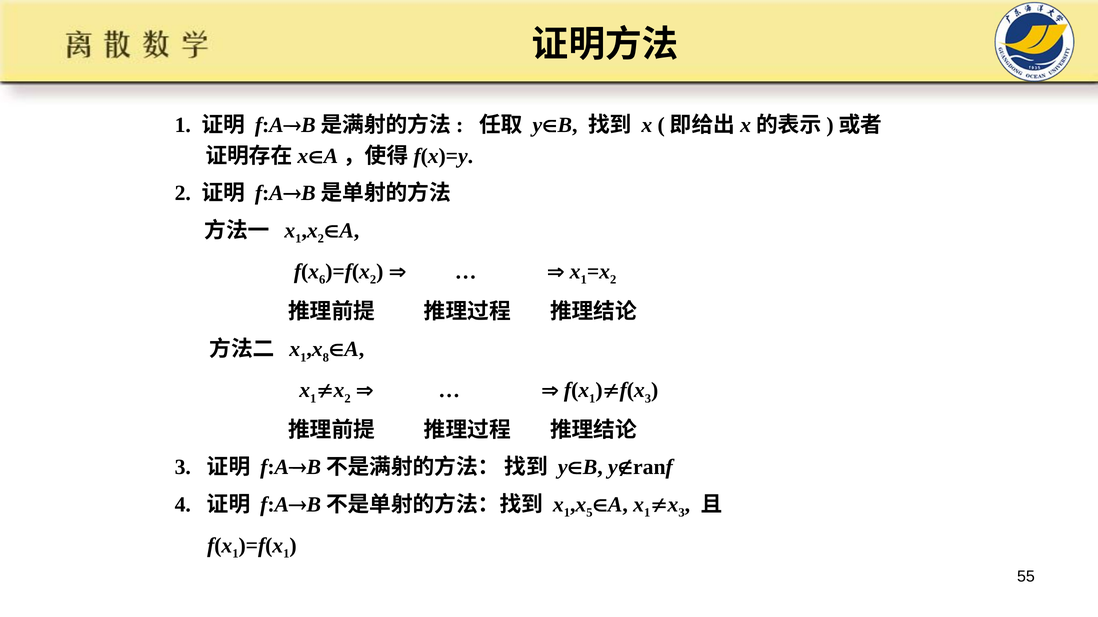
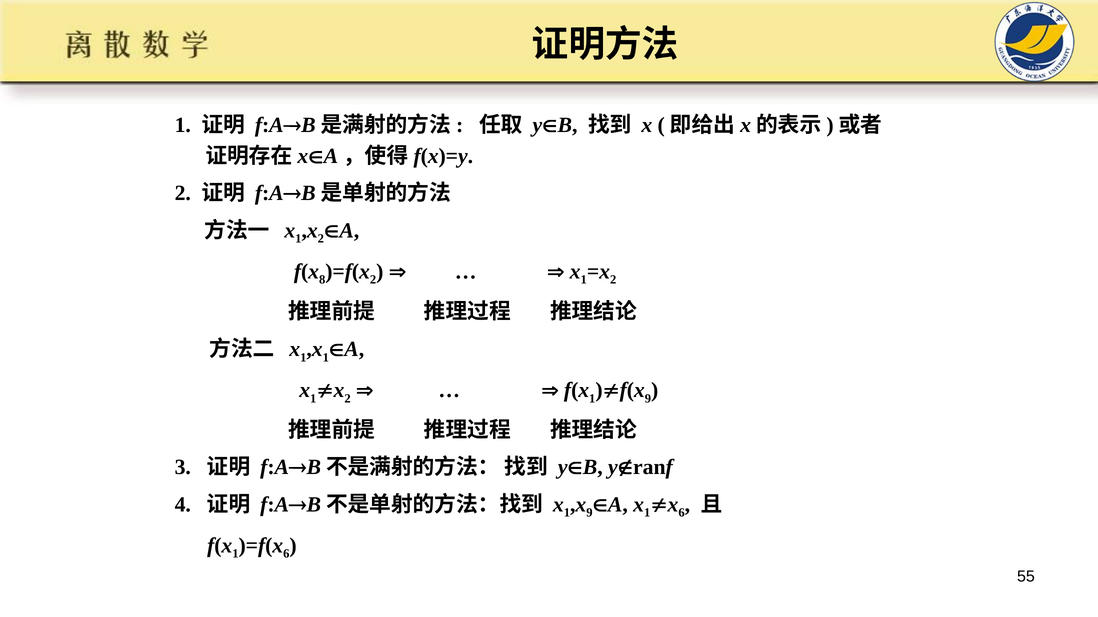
6: 6 -> 8 (322, 280)
8: 8 -> 1 (326, 358)
3: 3 -> 9 (648, 399)
5: 5 -> 9 (589, 513)
3: 3 -> 6 (682, 513)
1: 1 -> 6 (286, 554)
